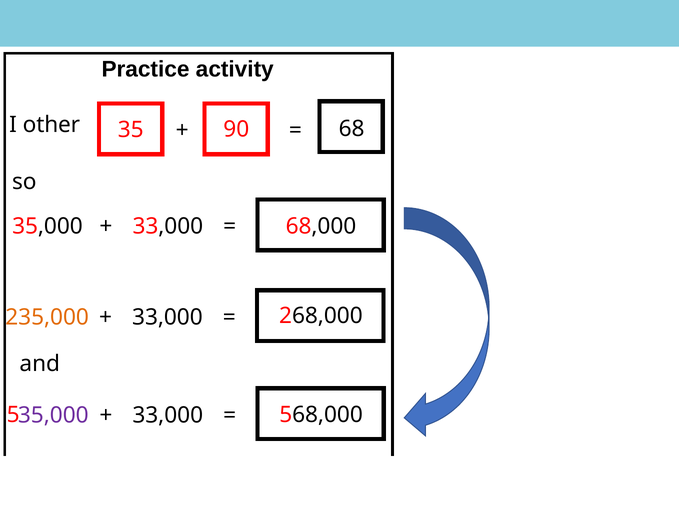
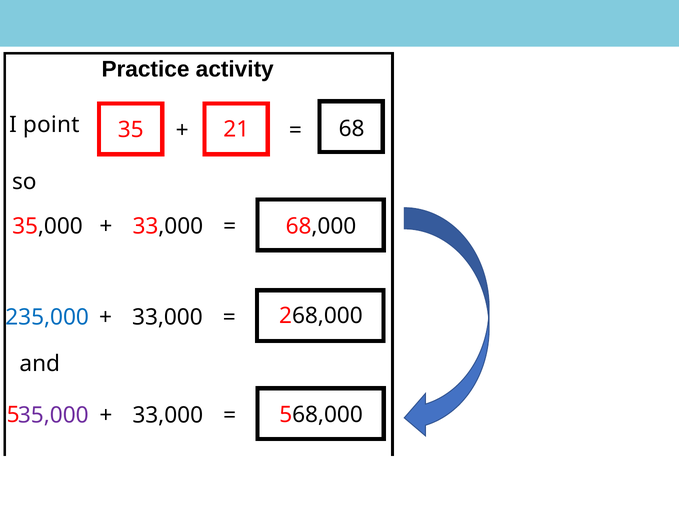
other: other -> point (51, 125)
90: 90 -> 21 (236, 129)
235,000 colour: orange -> blue (47, 317)
